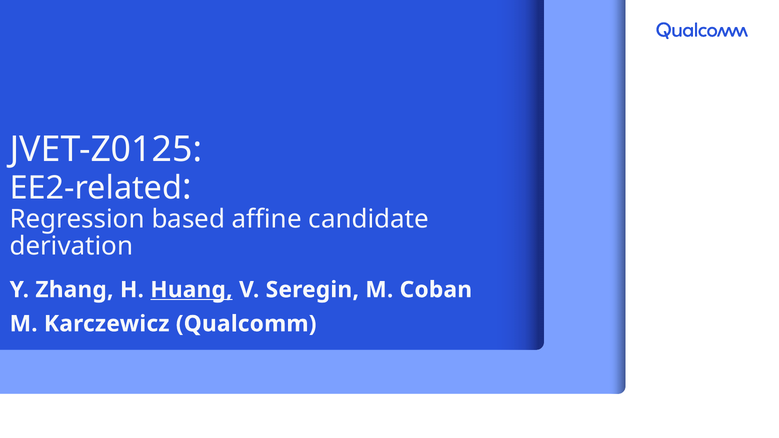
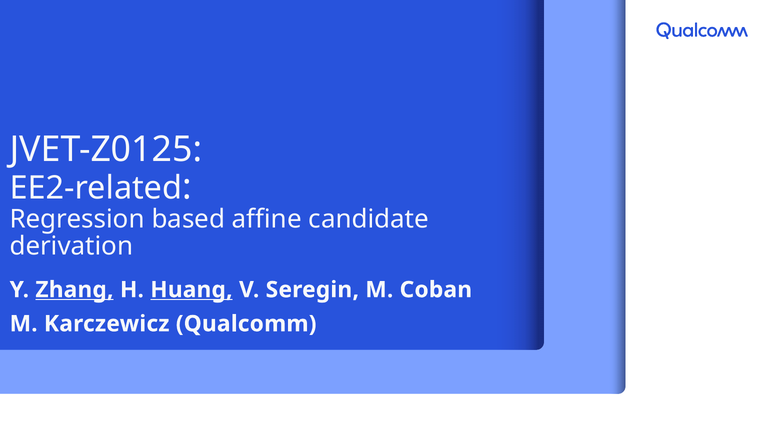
Zhang underline: none -> present (74, 290)
